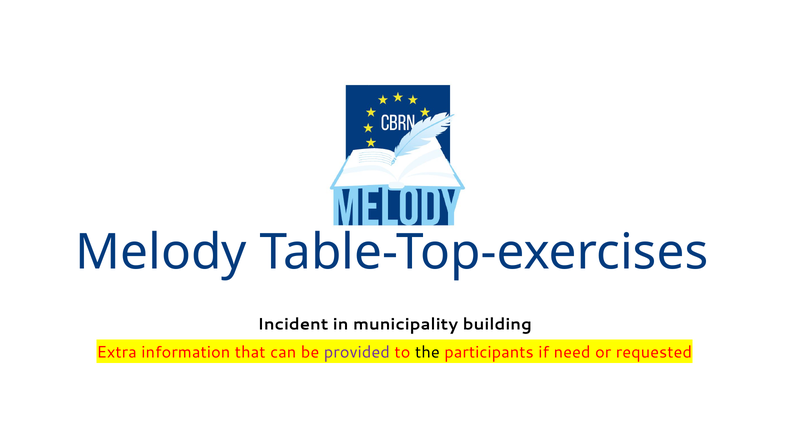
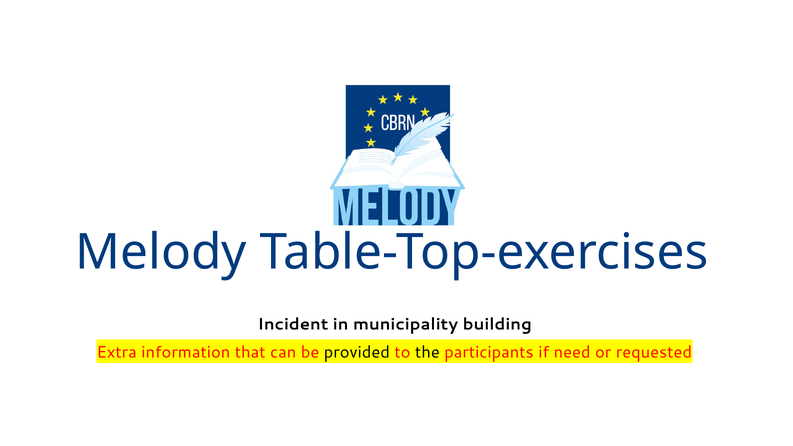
provided colour: purple -> black (357, 352)
